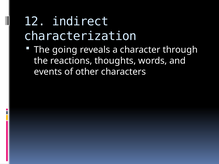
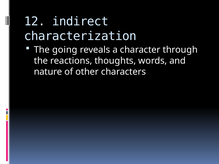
events: events -> nature (48, 72)
